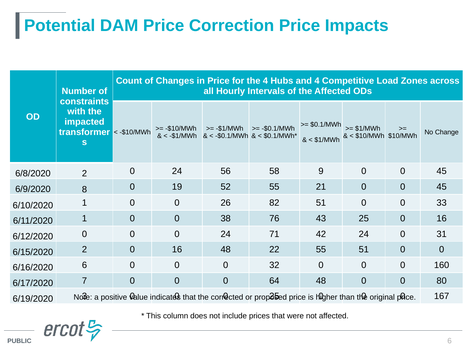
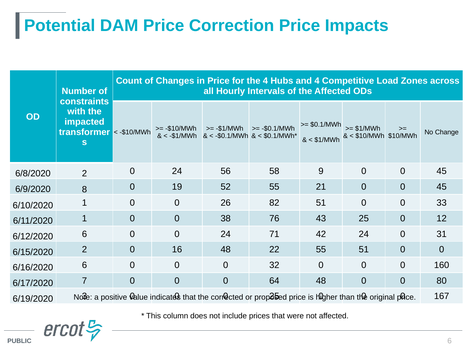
25 0 16: 16 -> 12 (442, 219)
6/12/2020 0: 0 -> 6 (85, 234)
